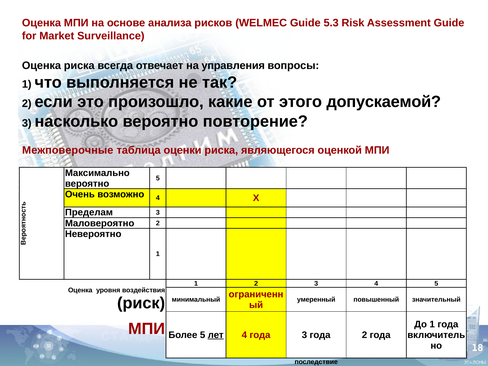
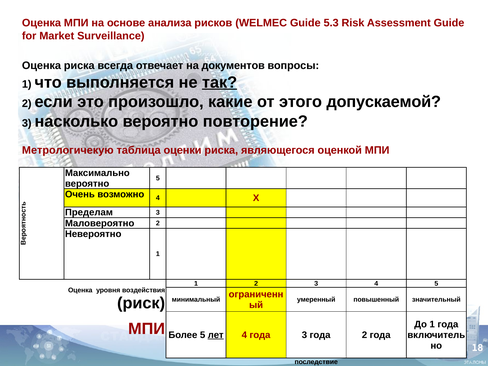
управления: управления -> документов (233, 66)
так underline: none -> present (220, 82)
Межповерочные: Межповерочные -> Метрологичекую (68, 150)
